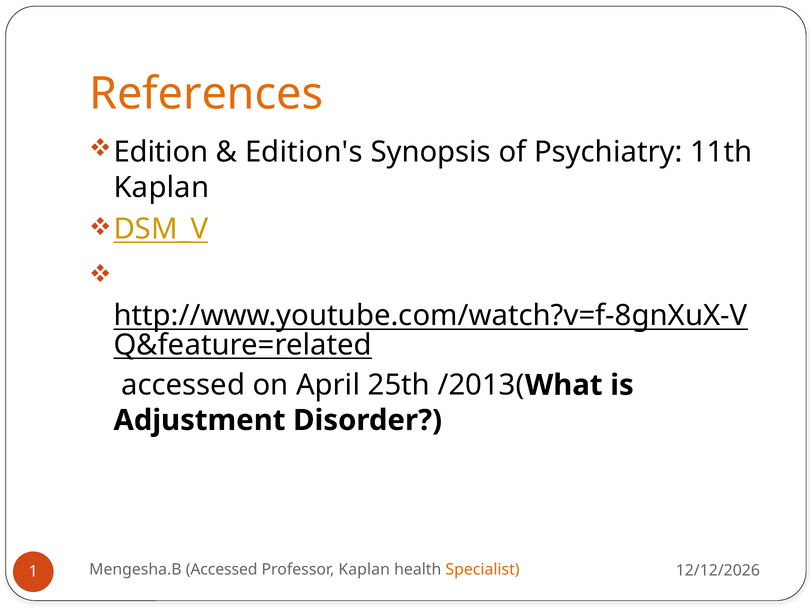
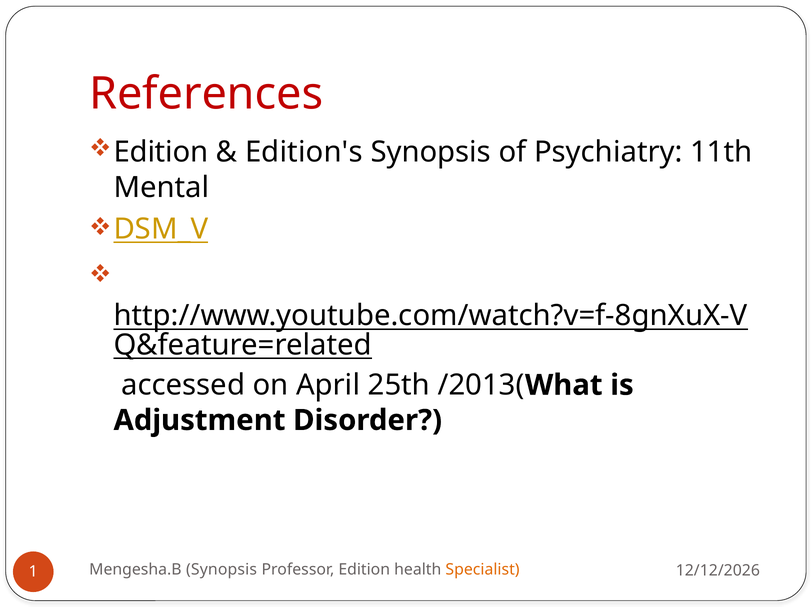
References colour: orange -> red (206, 94)
Kaplan: Kaplan -> Mental (161, 187)
Mengesha.B Accessed: Accessed -> Synopsis (222, 569)
Professor Kaplan: Kaplan -> Edition (364, 569)
